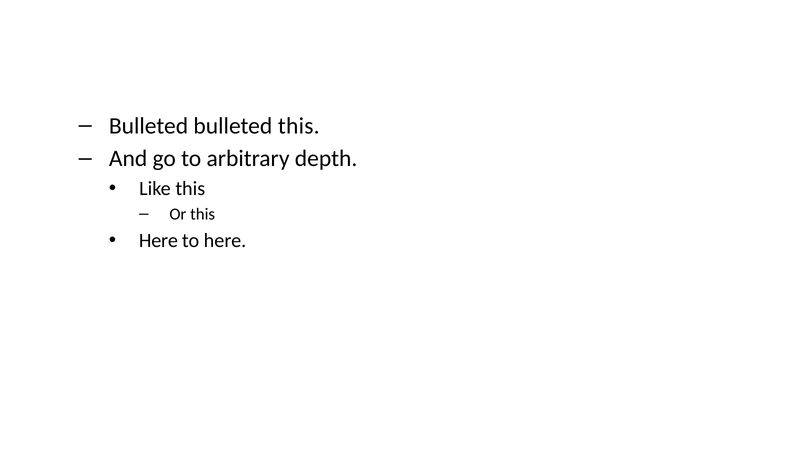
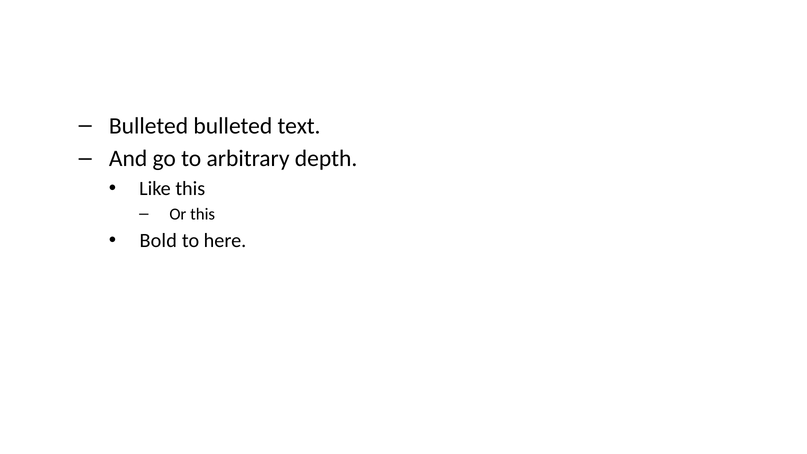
bulleted this: this -> text (299, 126)
Here: Here -> Bold (158, 240)
